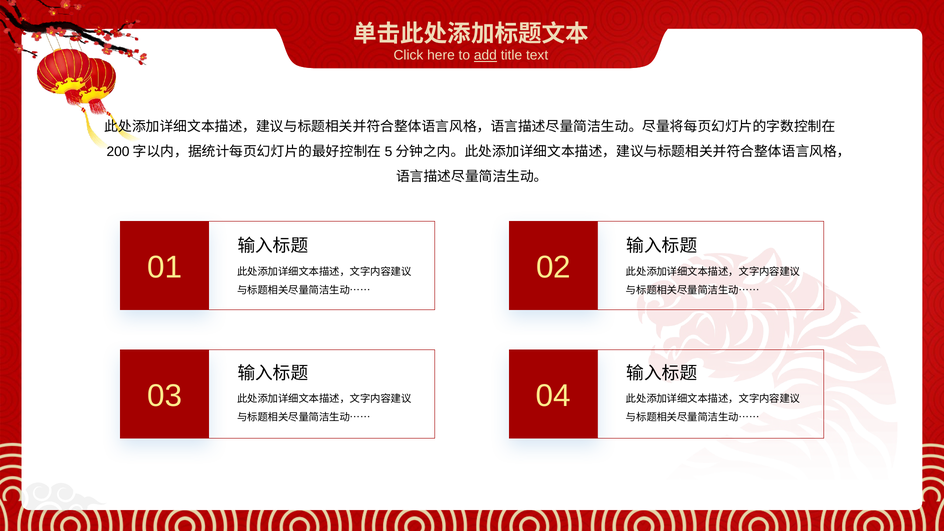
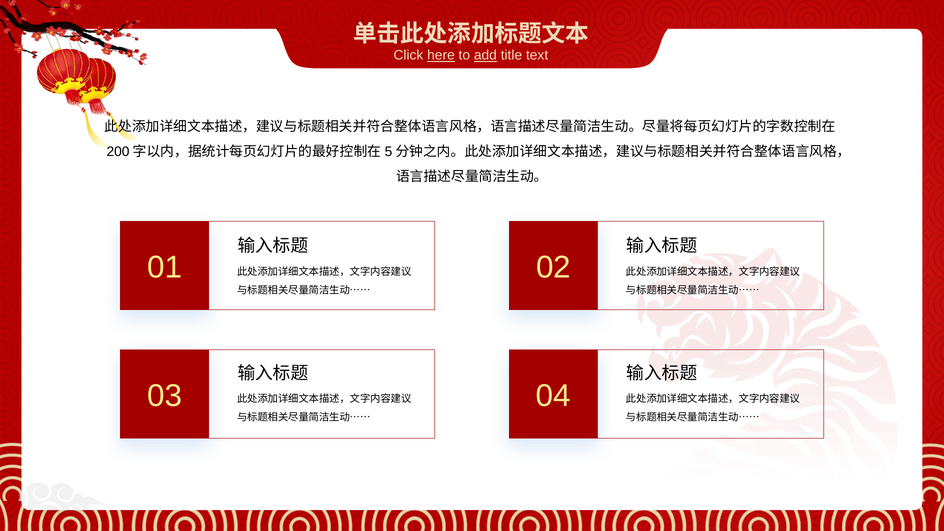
here underline: none -> present (441, 55)
